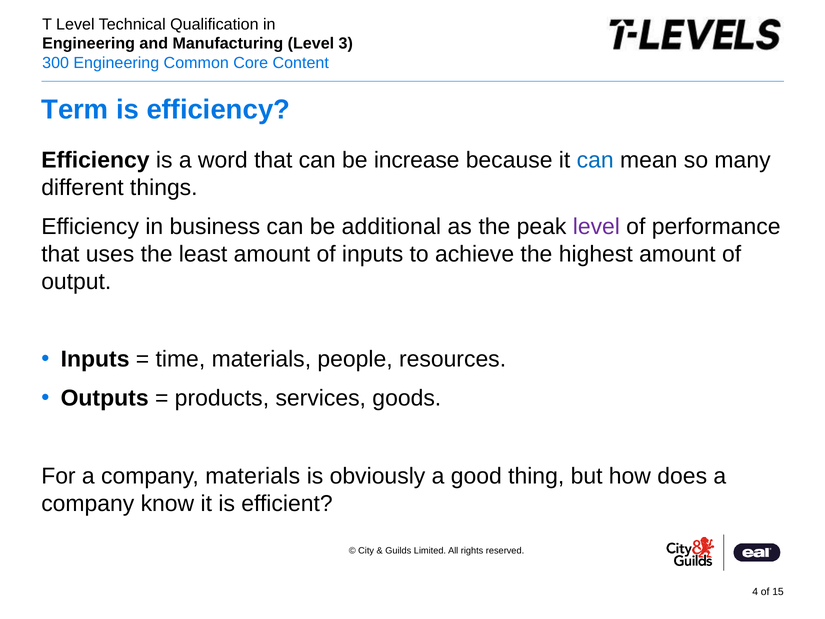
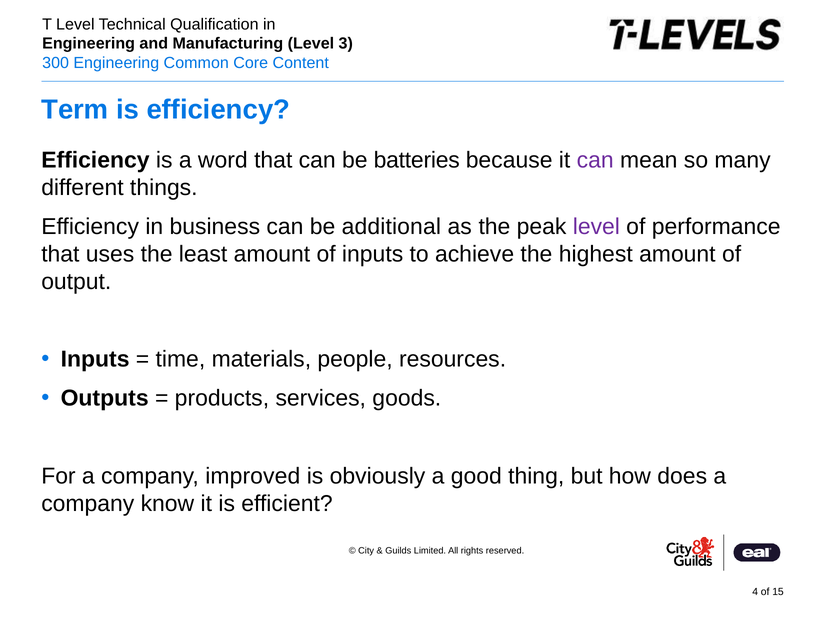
increase: increase -> batteries (417, 160)
can colour: blue -> purple (595, 160)
company materials: materials -> improved (253, 476)
